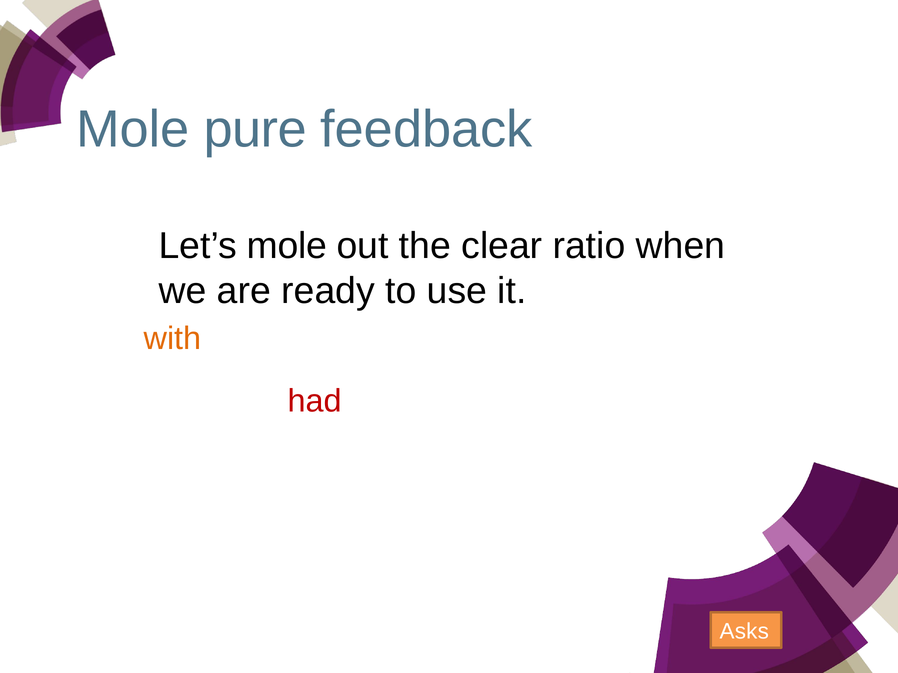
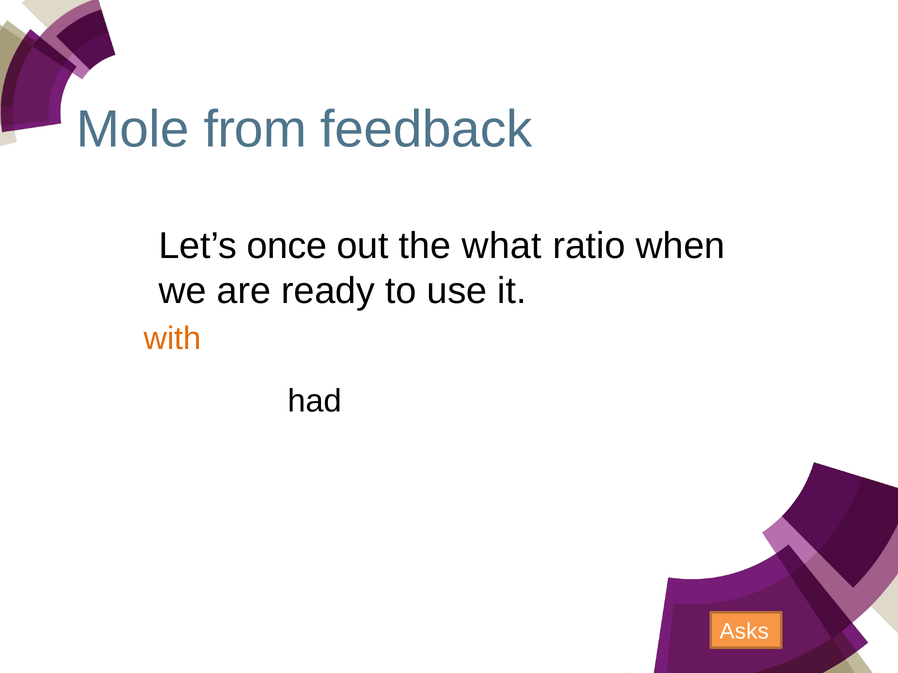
pure: pure -> from (255, 130)
Let’s mole: mole -> once (287, 246)
clear: clear -> what (502, 246)
had colour: red -> black (315, 401)
